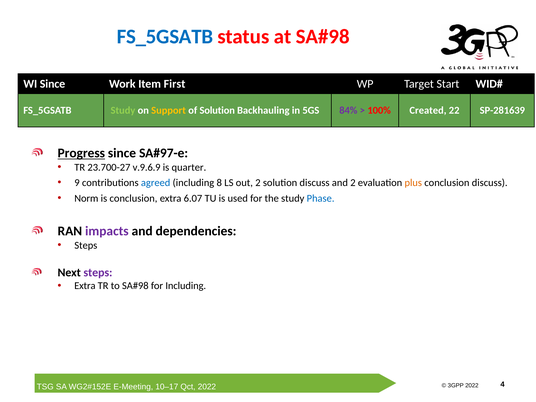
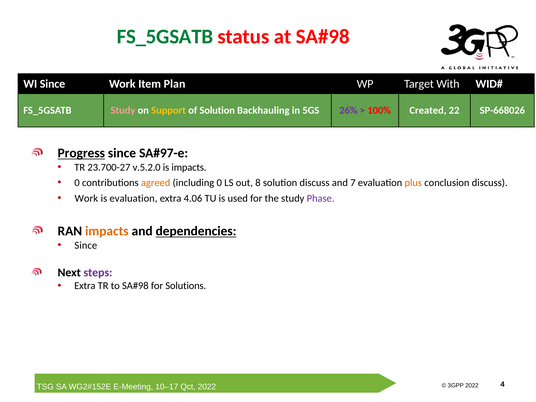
FS_5GSATB colour: blue -> green (165, 37)
First: First -> Plan (175, 84)
Start: Start -> With (448, 84)
Study colour: light green -> pink (123, 110)
84%: 84% -> 26% (348, 110)
SP-281639: SP-281639 -> SP-668026 (502, 110)
v.9.6.9: v.9.6.9 -> v.5.2.0 (147, 167)
is quarter: quarter -> impacts (189, 167)
9: 9 -> 0 (77, 183)
agreed colour: blue -> orange (156, 183)
including 8: 8 -> 0 (219, 183)
out 2: 2 -> 8 (258, 183)
and 2: 2 -> 7 (353, 183)
Norm: Norm -> Work (86, 198)
is conclusion: conclusion -> evaluation (133, 198)
6.07: 6.07 -> 4.06 (193, 198)
Phase colour: blue -> purple (321, 198)
impacts colour: purple -> orange (107, 231)
dependencies underline: none -> present (196, 231)
Steps: Steps -> Since (86, 245)
for Including: Including -> Solutions (186, 286)
